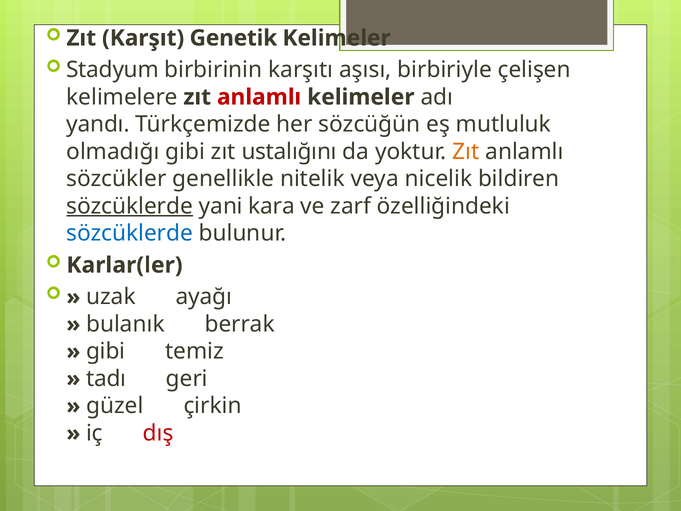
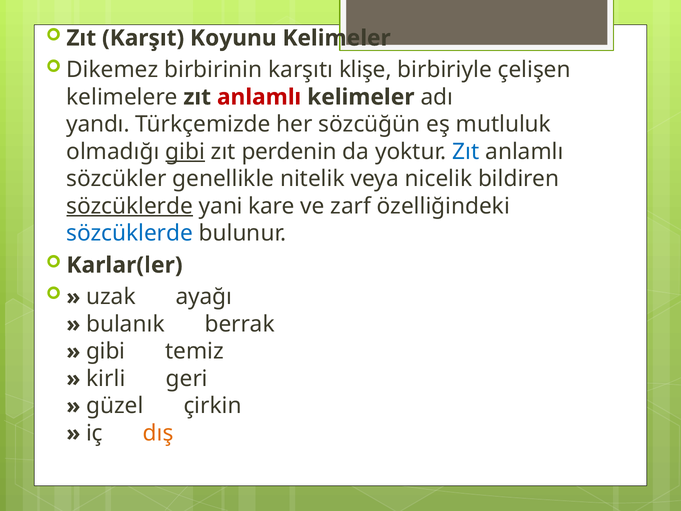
Genetik: Genetik -> Koyunu (233, 38)
Stadyum: Stadyum -> Dikemez (112, 70)
aşısı: aşısı -> klişe (365, 70)
gibi underline: none -> present (185, 152)
ustalığını: ustalığını -> perdenin (289, 152)
Zıt colour: orange -> blue (466, 152)
kara: kara -> kare (272, 206)
tadı: tadı -> kirli (106, 379)
dış colour: red -> orange (158, 433)
